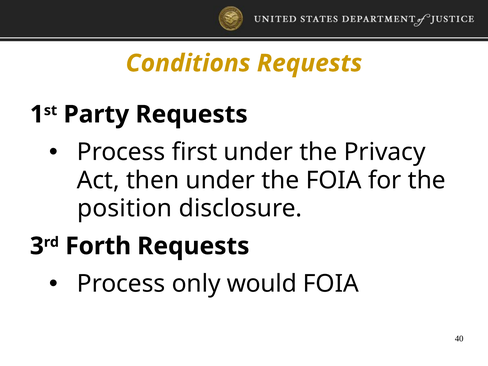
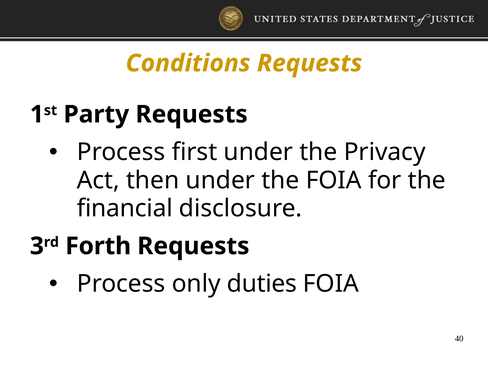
position: position -> financial (125, 209)
would: would -> duties (262, 284)
